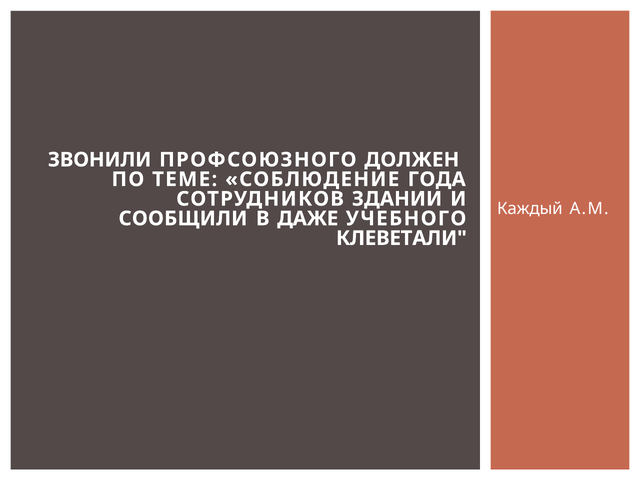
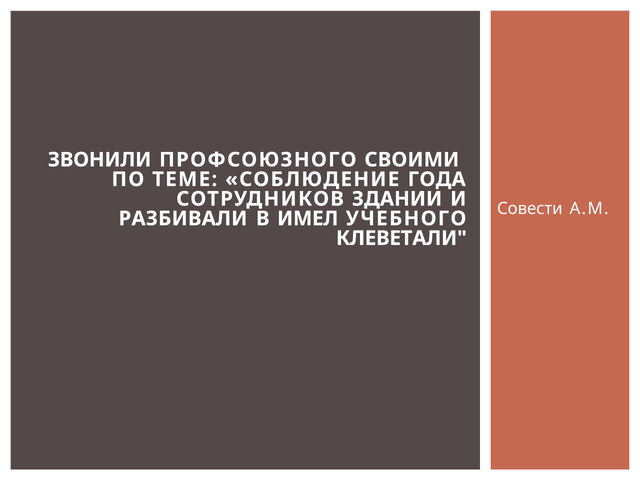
ДОЛЖЕН: ДОЛЖЕН -> СВОИМИ (412, 160)
Каждый: Каждый -> Совести (530, 209)
СООБЩИЛИ: СООБЩИЛИ -> РАЗБИВАЛИ (183, 219)
ДАЖЕ: ДАЖЕ -> ИМЕЛ (308, 219)
